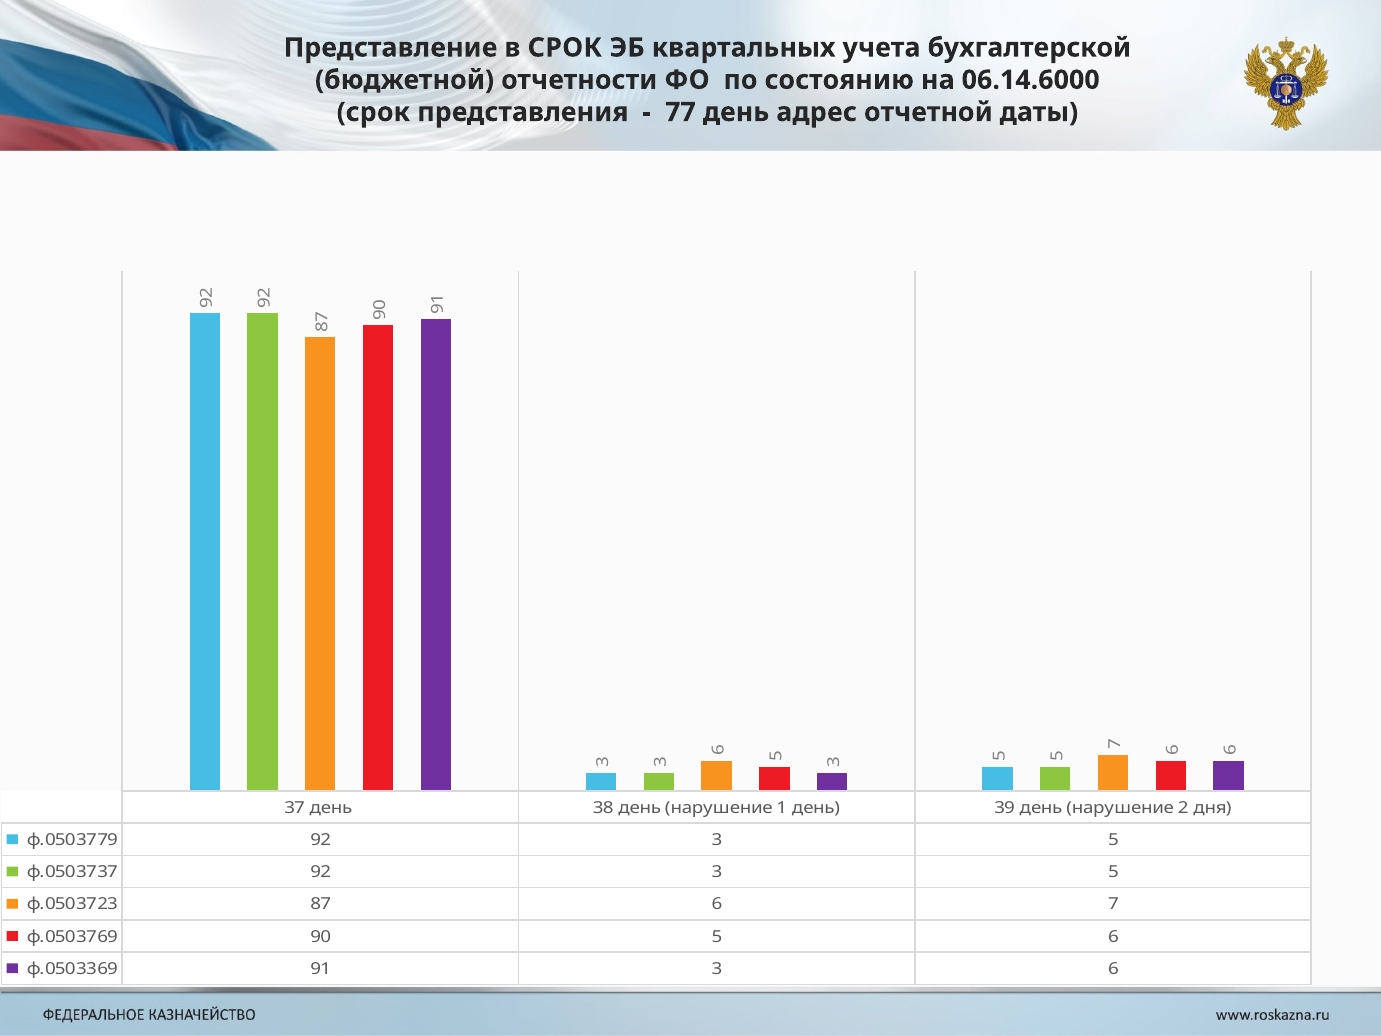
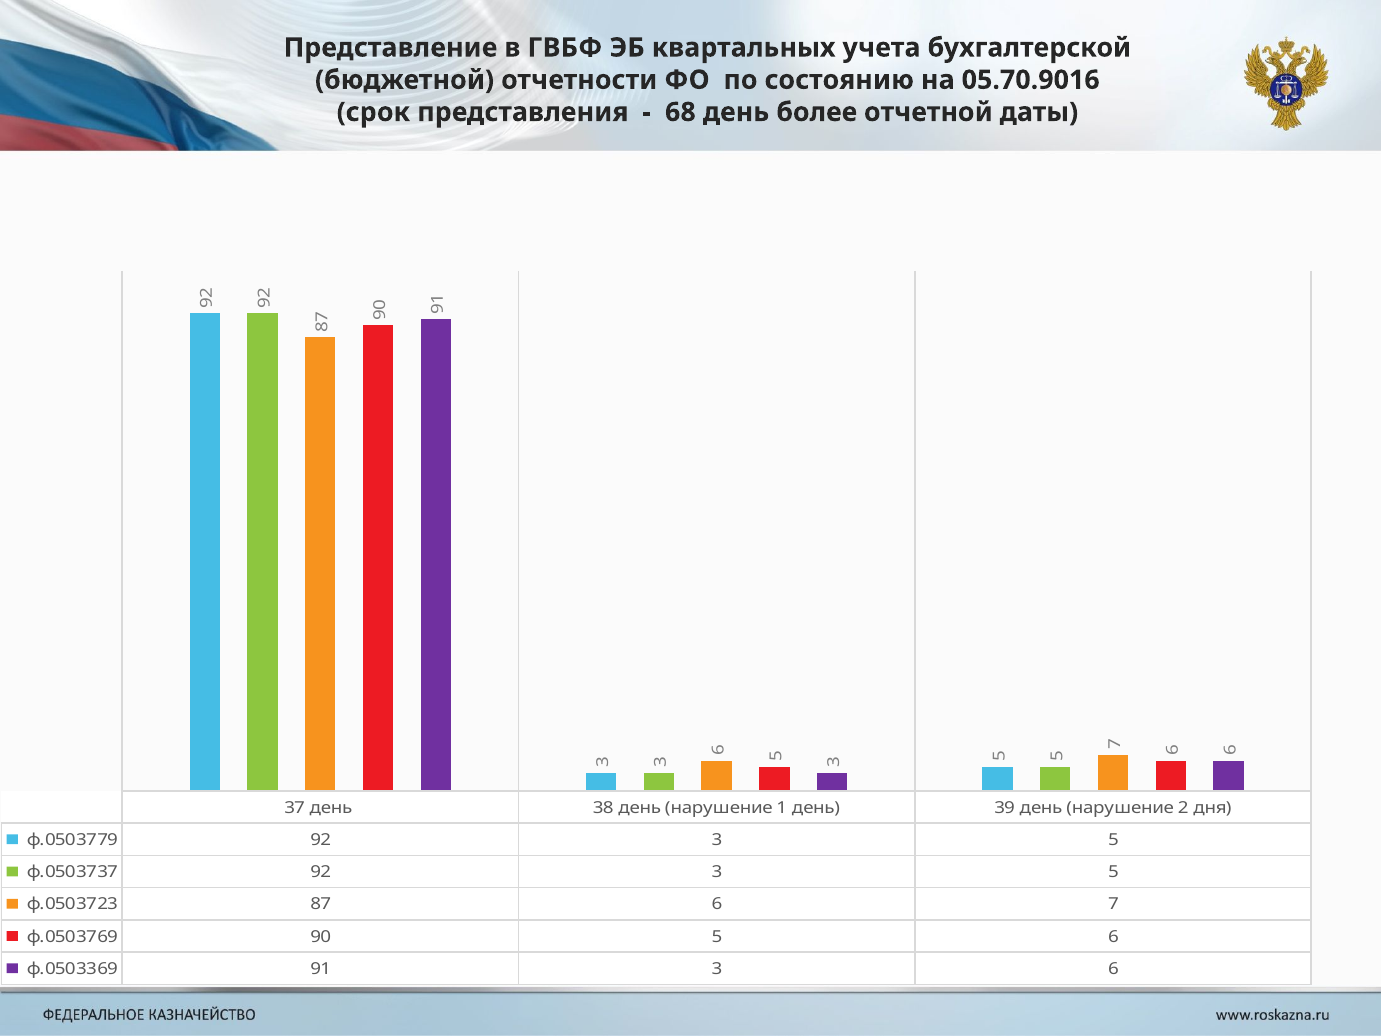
в СРОК: СРОК -> ГВБФ (565, 48)
06.14.6000: 06.14.6000 -> 05.70.9016 (1031, 80)
77: 77 -> 68 (680, 112)
адрес: адрес -> более (817, 112)
